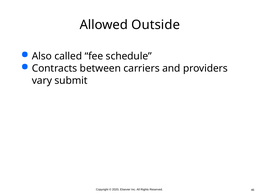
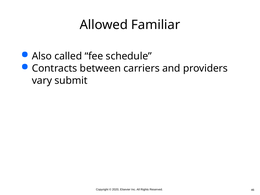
Outside: Outside -> Familiar (156, 25)
